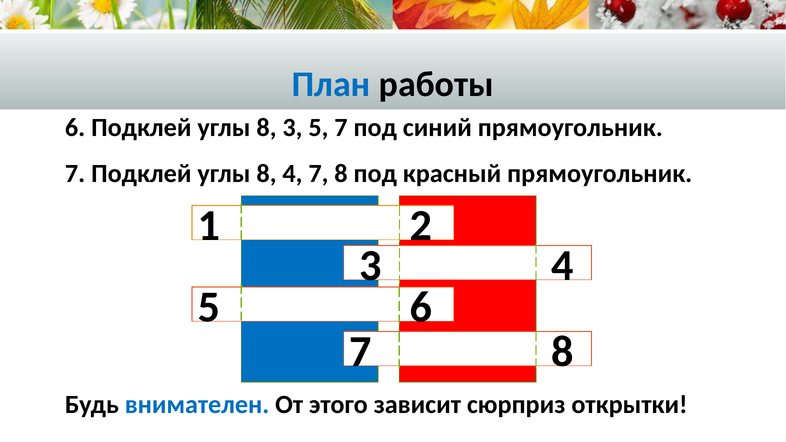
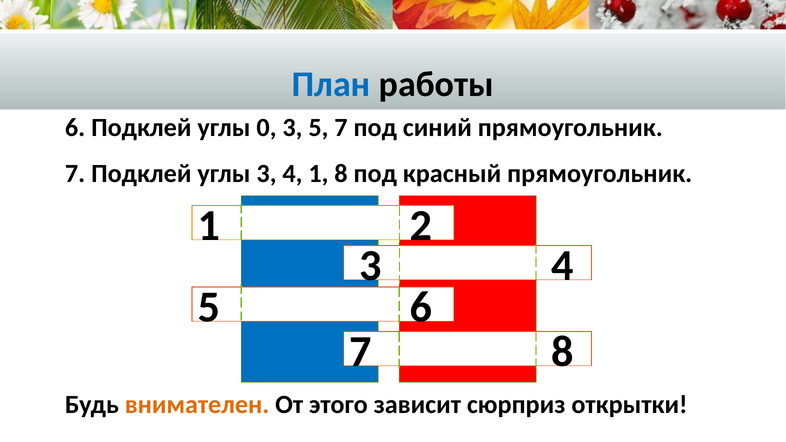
6 Подклей углы 8: 8 -> 0 (266, 127)
7 Подклей углы 8: 8 -> 3 (266, 174)
4 7: 7 -> 1 (318, 174)
внимателен colour: blue -> orange (197, 405)
